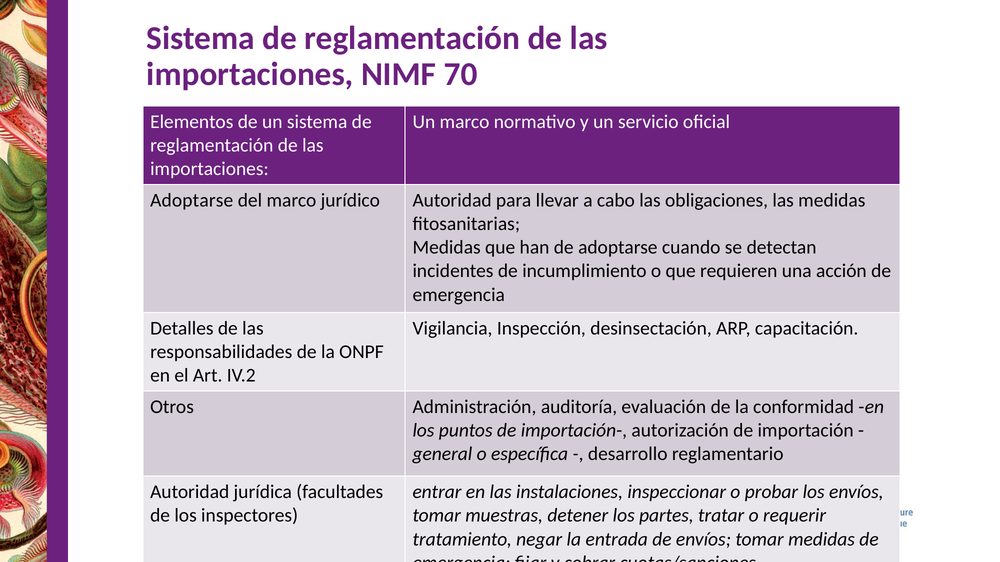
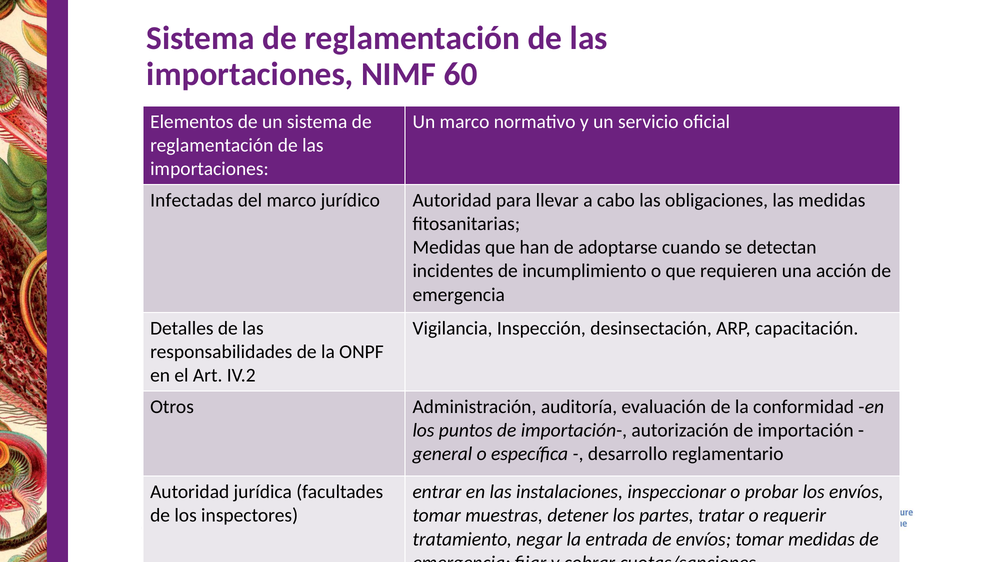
70: 70 -> 60 (461, 74)
Adoptarse: Adoptarse -> Infectadas (192, 200)
